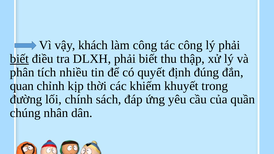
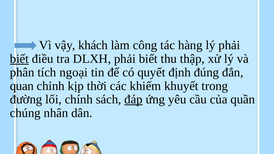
tác công: công -> hàng (190, 45)
nhiều: nhiều -> ngoại (74, 72)
đáp underline: none -> present (133, 100)
